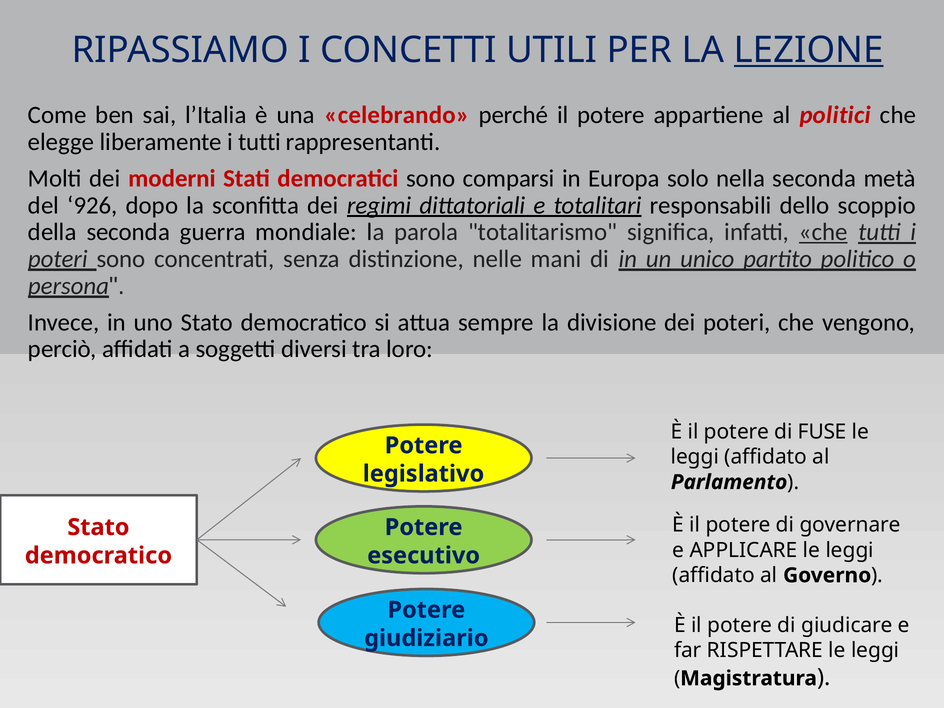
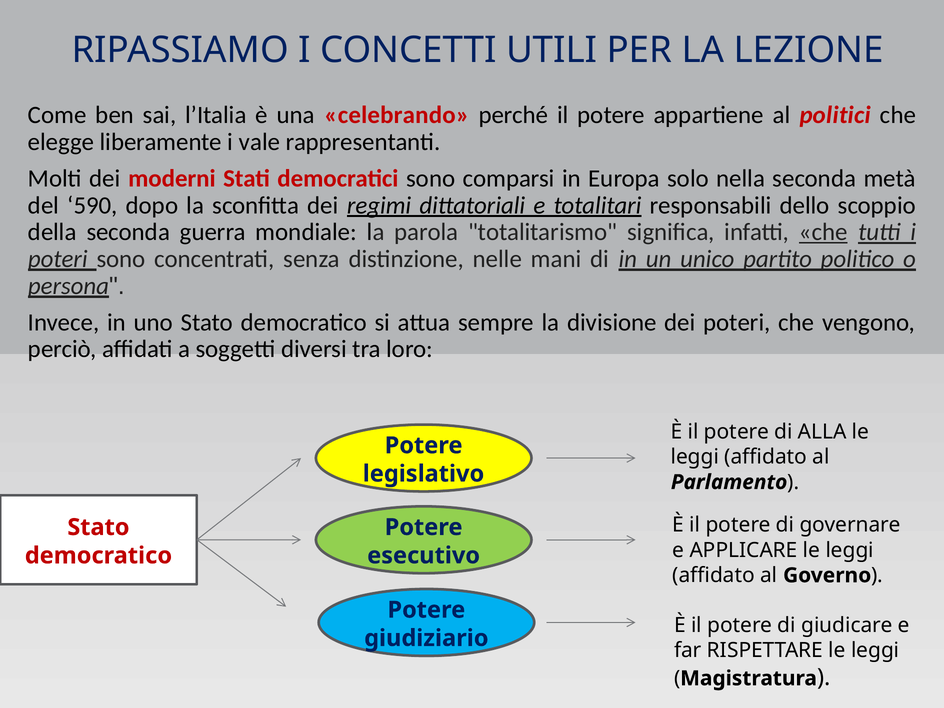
LEZIONE underline: present -> none (809, 50)
i tutti: tutti -> vale (259, 142)
926: 926 -> 590 (92, 205)
FUSE: FUSE -> ALLA (822, 432)
